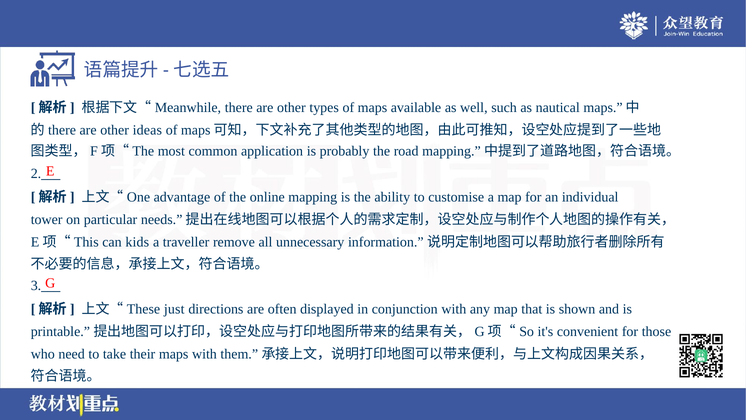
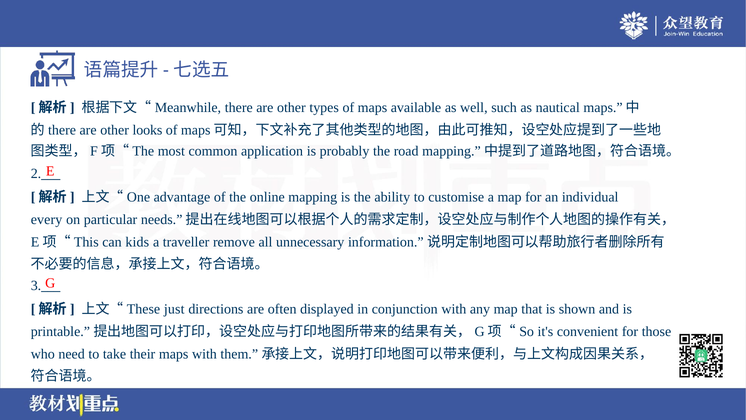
ideas: ideas -> looks (147, 130)
tower: tower -> every (47, 220)
